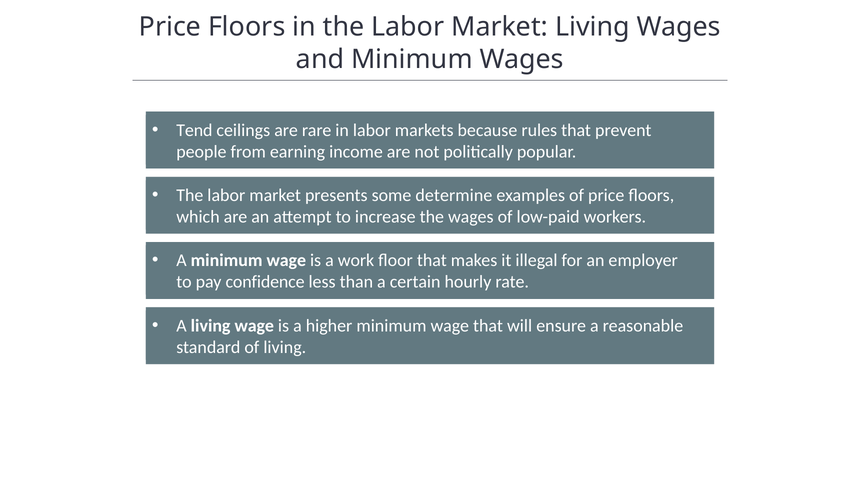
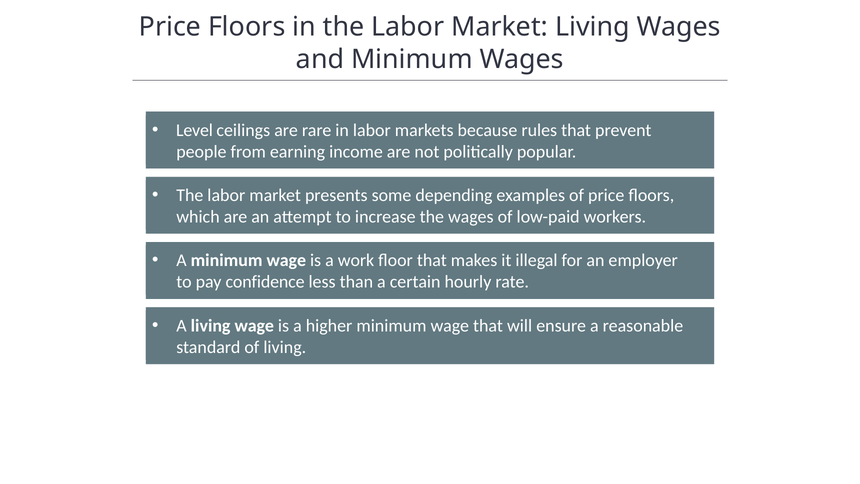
Tend: Tend -> Level (194, 130)
determine: determine -> depending (454, 195)
